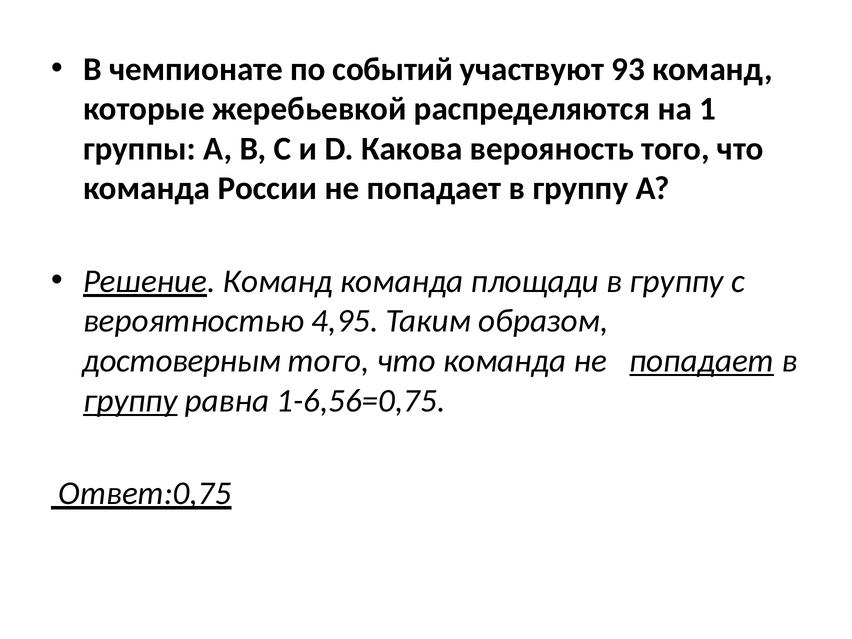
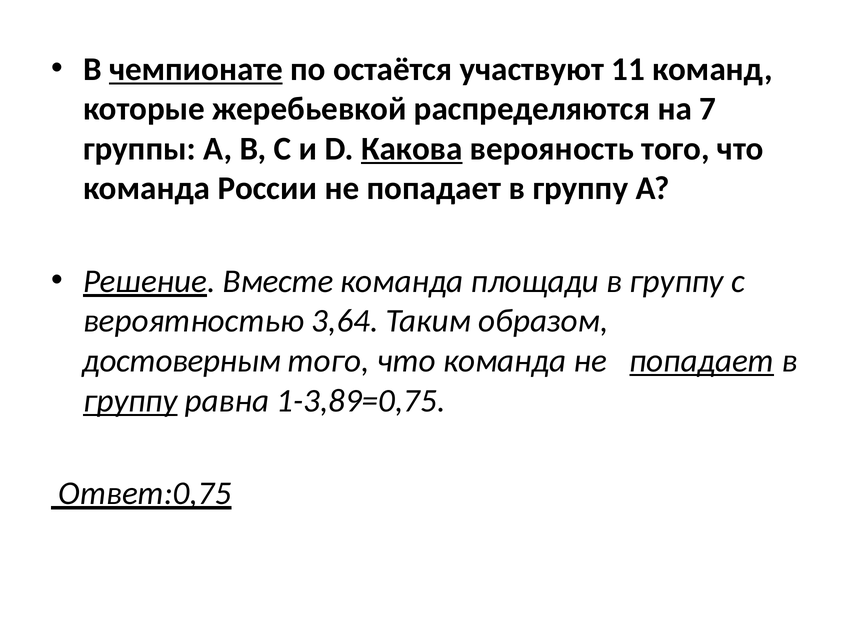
чемпионате underline: none -> present (196, 69)
событий: событий -> остаётся (393, 69)
93: 93 -> 11 (628, 69)
1: 1 -> 7 (708, 109)
Какова underline: none -> present (412, 149)
Решение Команд: Команд -> Вместе (278, 281)
4,95: 4,95 -> 3,64 (345, 321)
1-6,56=0,75: 1-6,56=0,75 -> 1-3,89=0,75 (361, 401)
